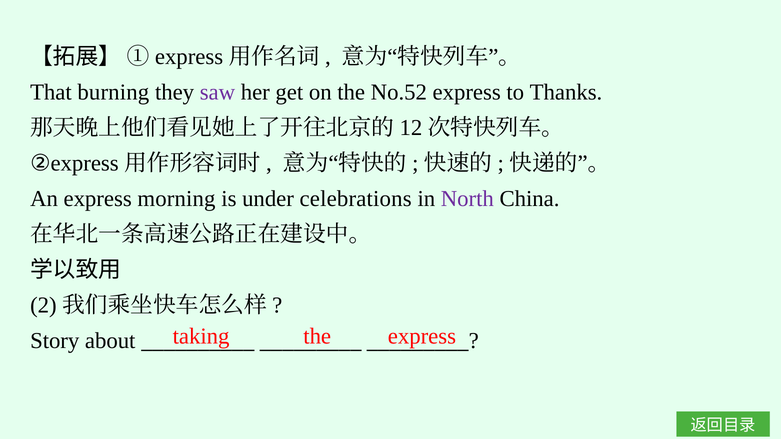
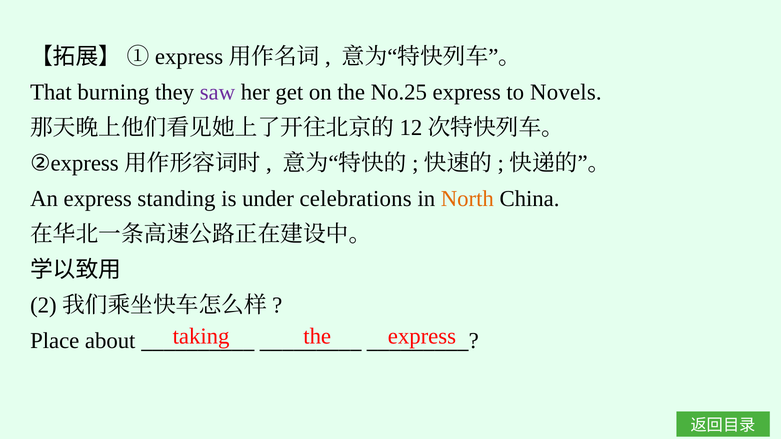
No.52: No.52 -> No.25 (399, 92)
Thanks: Thanks -> Novels (566, 92)
morning: morning -> standing (176, 199)
North colour: purple -> orange (467, 199)
Story: Story -> Place (55, 341)
